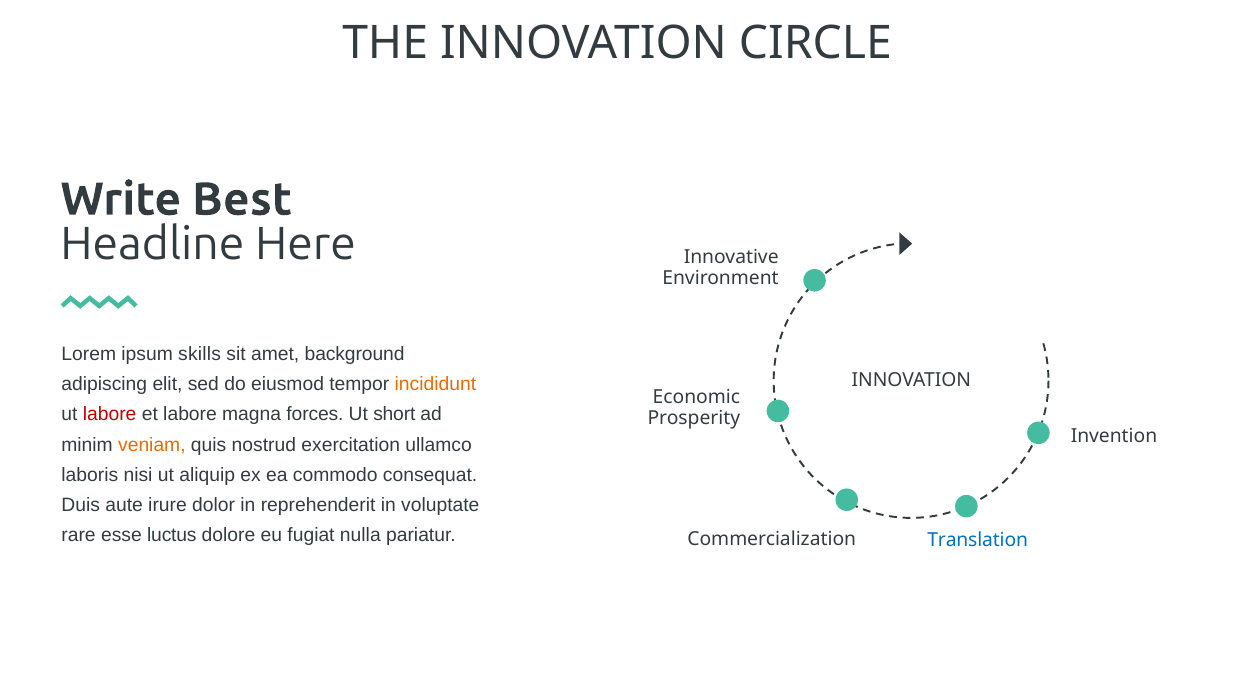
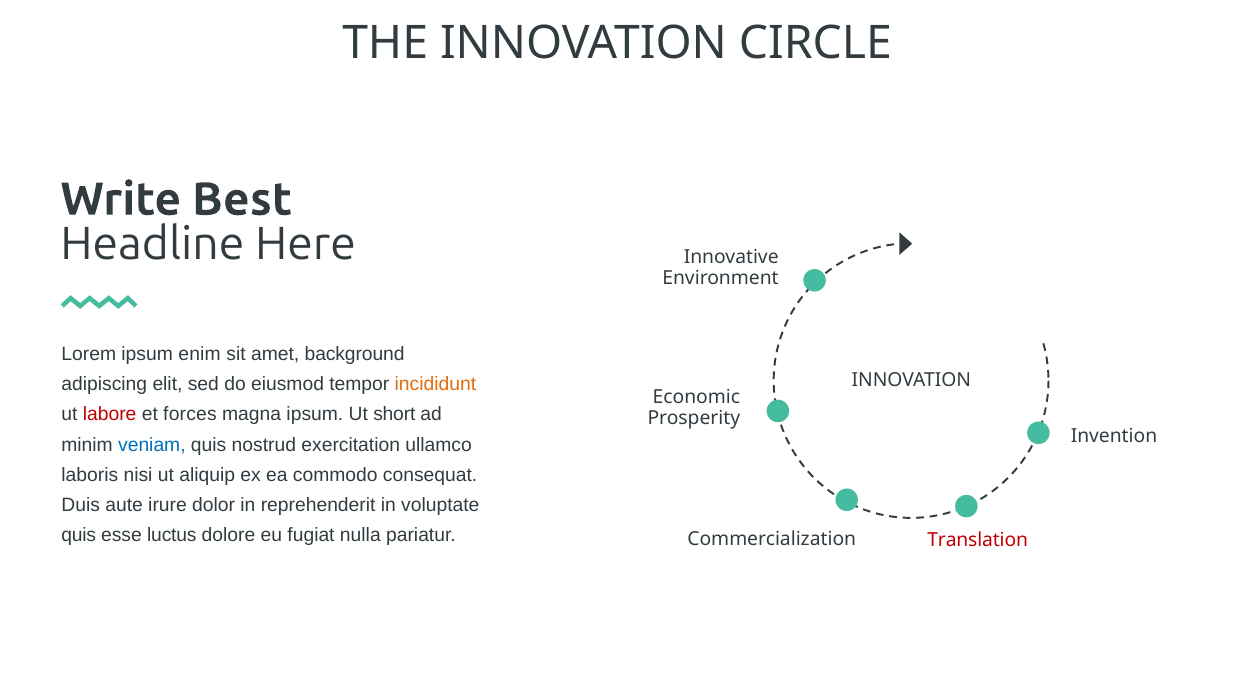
skills: skills -> enim (200, 354)
et labore: labore -> forces (190, 414)
magna forces: forces -> ipsum (315, 414)
veniam colour: orange -> blue (152, 444)
rare: rare -> quis (79, 535)
Translation colour: blue -> red (978, 540)
